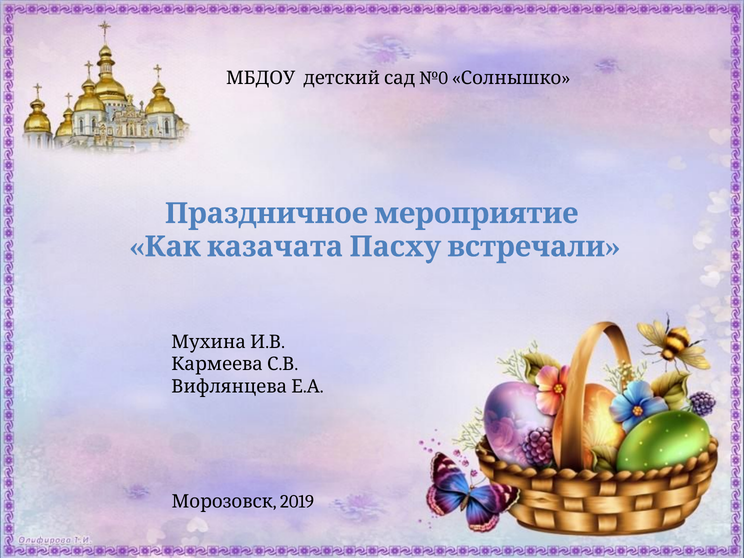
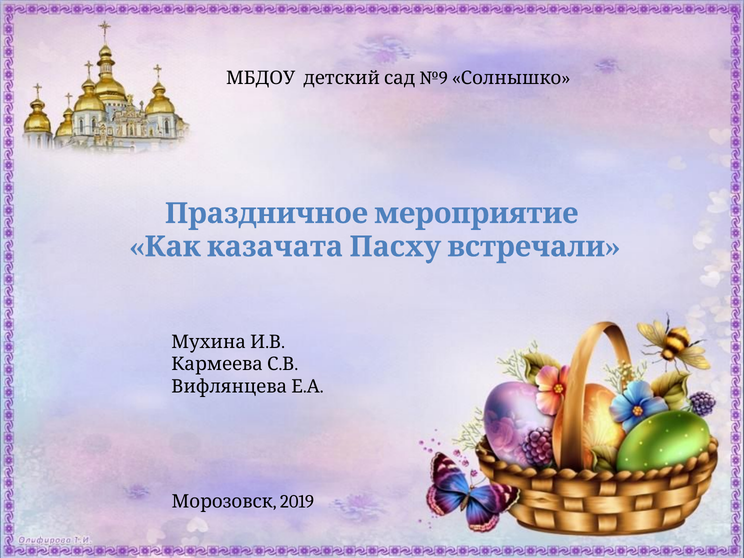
№0: №0 -> №9 (434, 78)
